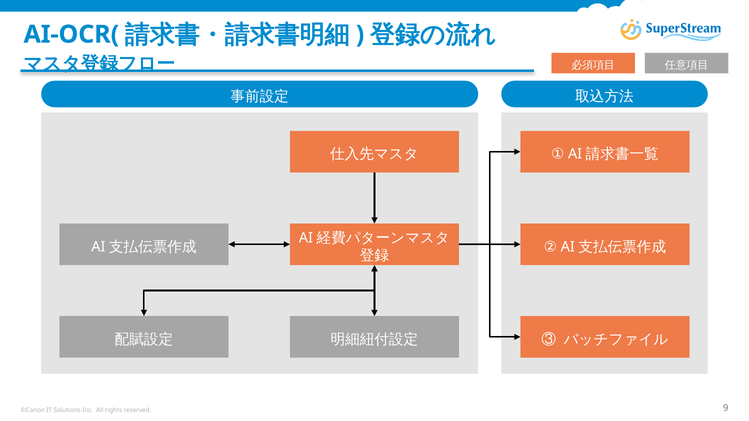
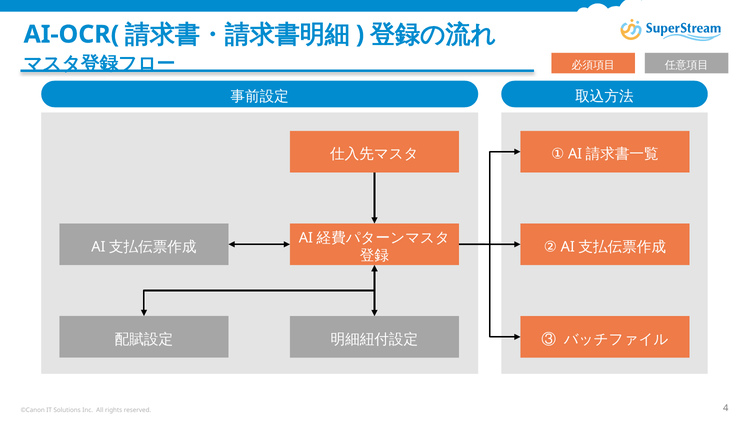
9: 9 -> 4 (726, 409)
